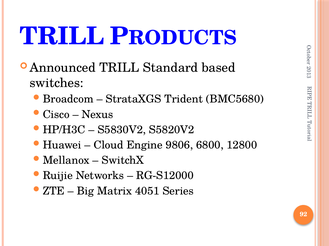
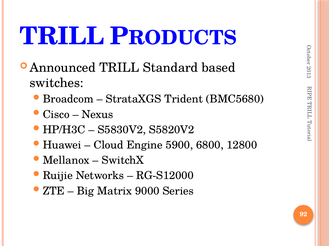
9806: 9806 -> 5900 (179, 145)
4051: 4051 -> 9000 (147, 191)
